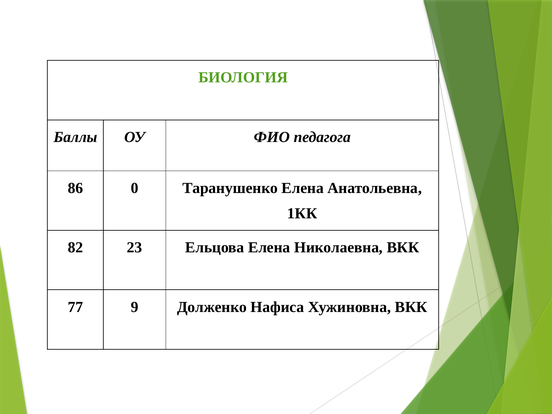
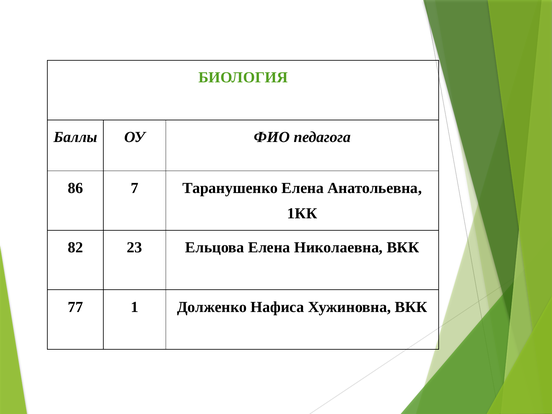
0: 0 -> 7 (135, 188)
9: 9 -> 1 (135, 307)
